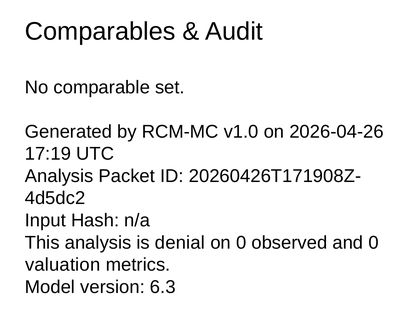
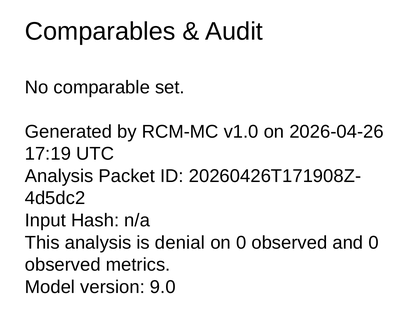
valuation: valuation -> observed (63, 264)
6.3: 6.3 -> 9.0 (163, 286)
